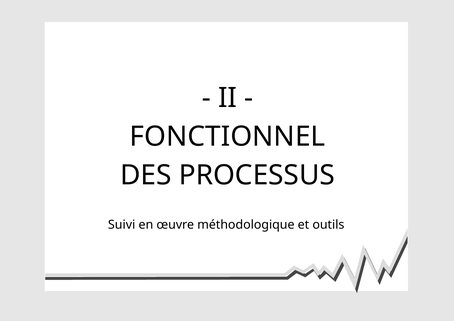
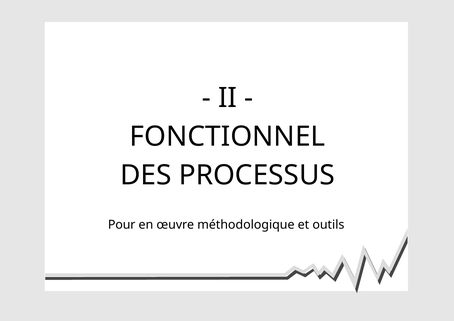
Suivi: Suivi -> Pour (122, 225)
